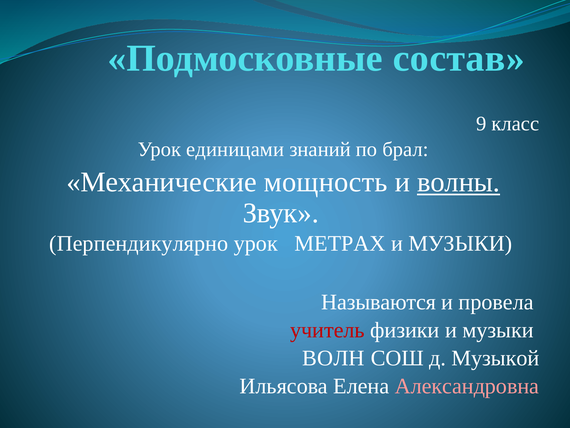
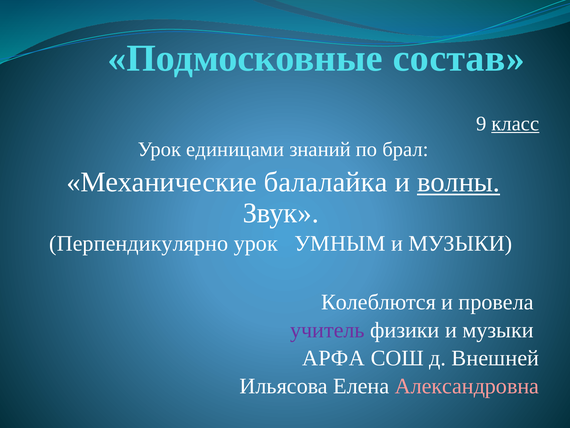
класс underline: none -> present (515, 123)
мощность: мощность -> балалайка (326, 182)
МЕТРАХ: МЕТРАХ -> УМНЫМ (340, 243)
Называются: Называются -> Колеблются (379, 302)
учитель colour: red -> purple (327, 330)
ВОЛН: ВОЛН -> АРФА (333, 358)
Музыкой: Музыкой -> Внешней (495, 358)
